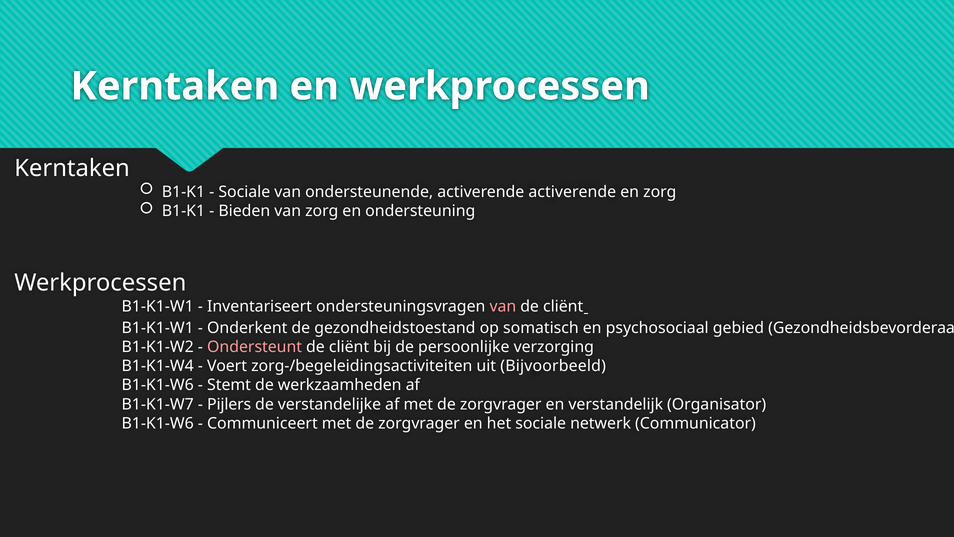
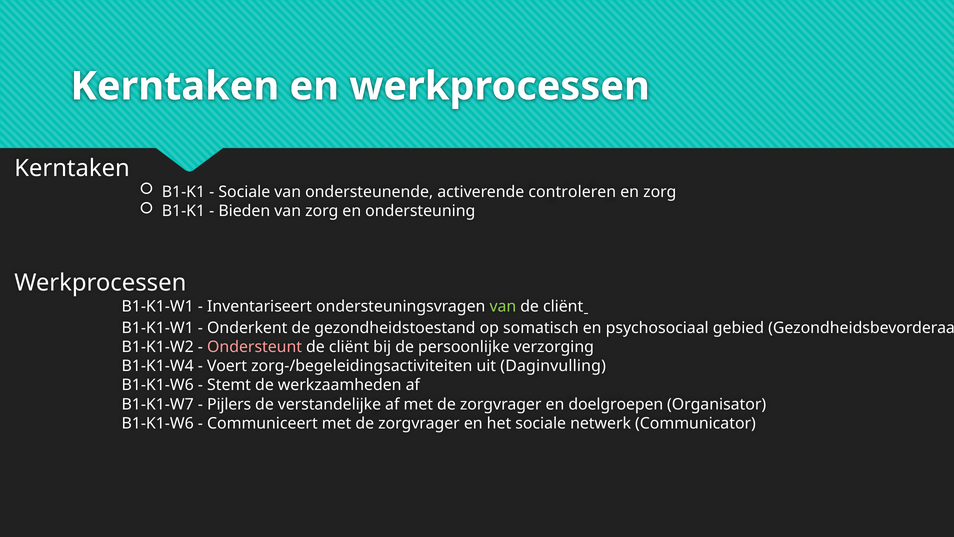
activerende activerende: activerende -> controleren (572, 192)
van colour: pink -> light green (503, 306)
Bijvoorbeeld: Bijvoorbeeld -> Daginvulling (553, 366)
verstandelijk: verstandelijk -> doelgroepen (616, 404)
